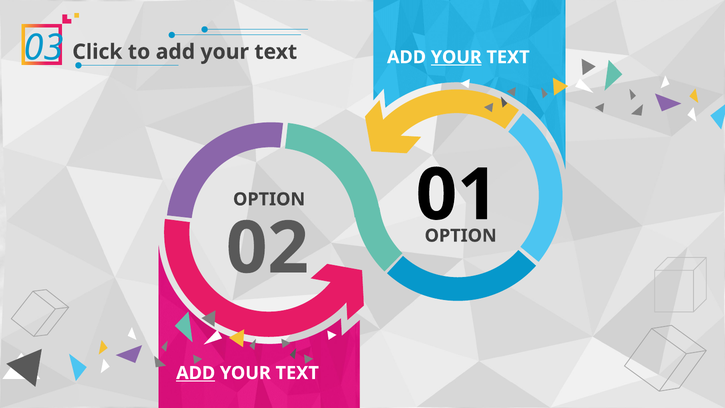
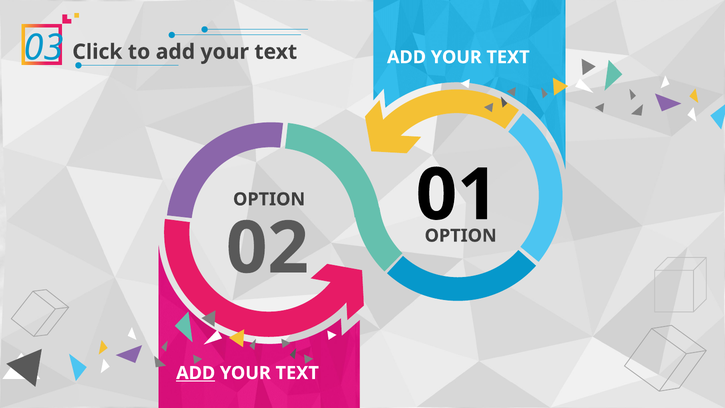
YOUR underline: present -> none (456, 57)
